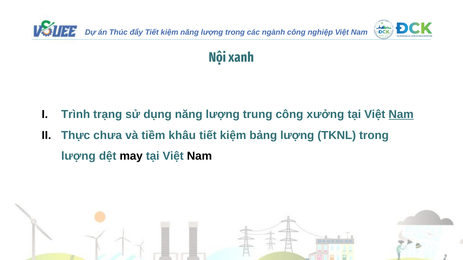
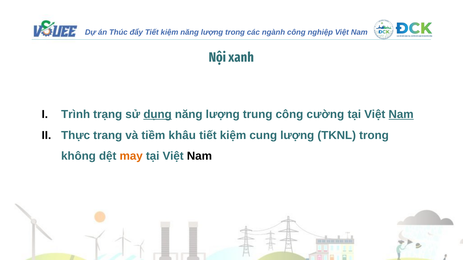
dụng underline: none -> present (158, 115)
xưởng: xưởng -> cường (325, 115)
chưa: chưa -> trang (108, 135)
bảng: bảng -> cung (263, 135)
lượng: lượng -> không (78, 156)
may colour: black -> orange (131, 156)
